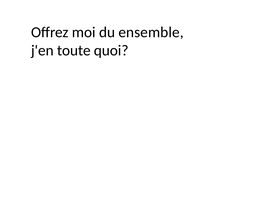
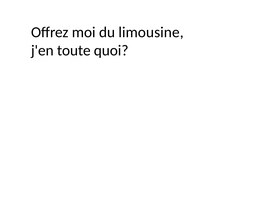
ensemble: ensemble -> limousine (151, 32)
